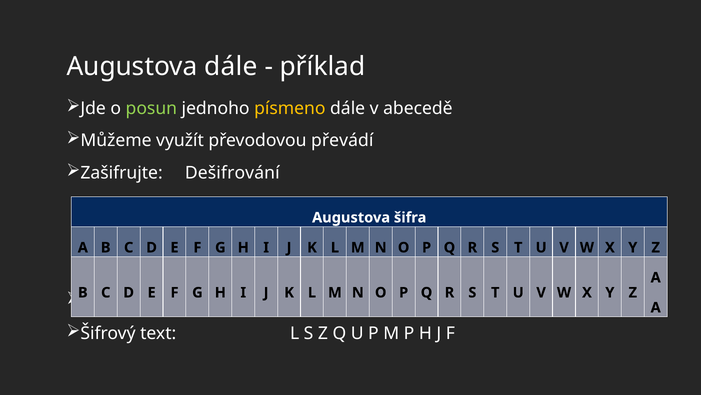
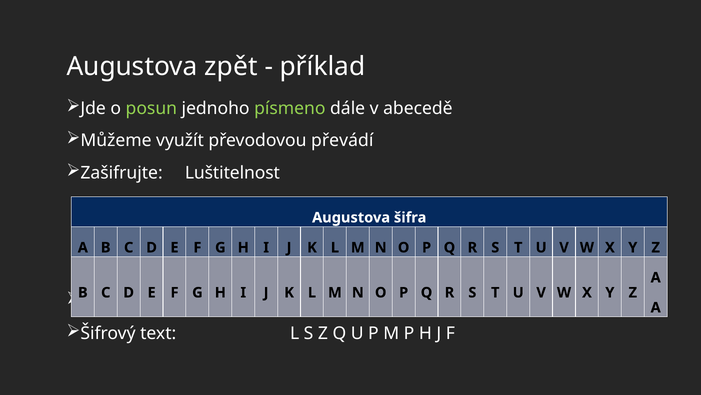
Augustova dále: dále -> zpět (231, 66)
písmeno colour: yellow -> light green (290, 108)
Dešifrování: Dešifrování -> Luštitelnost (232, 173)
